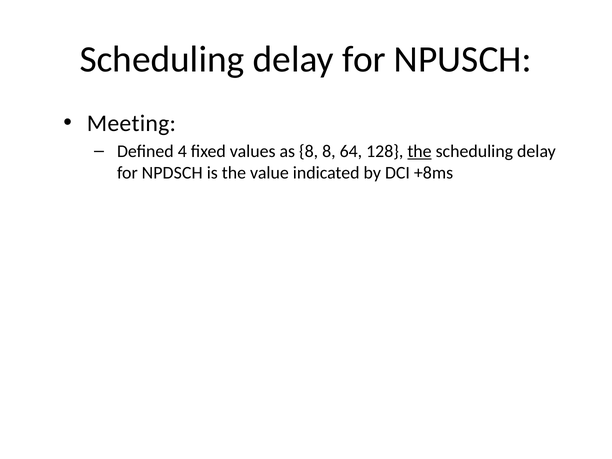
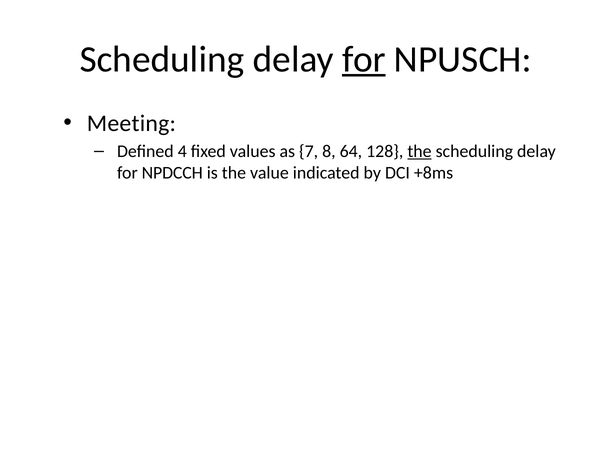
for underline: none -> present (364, 59)
as 8: 8 -> 7 (309, 151)
NPDSCH: NPDSCH -> NPDCCH (172, 173)
